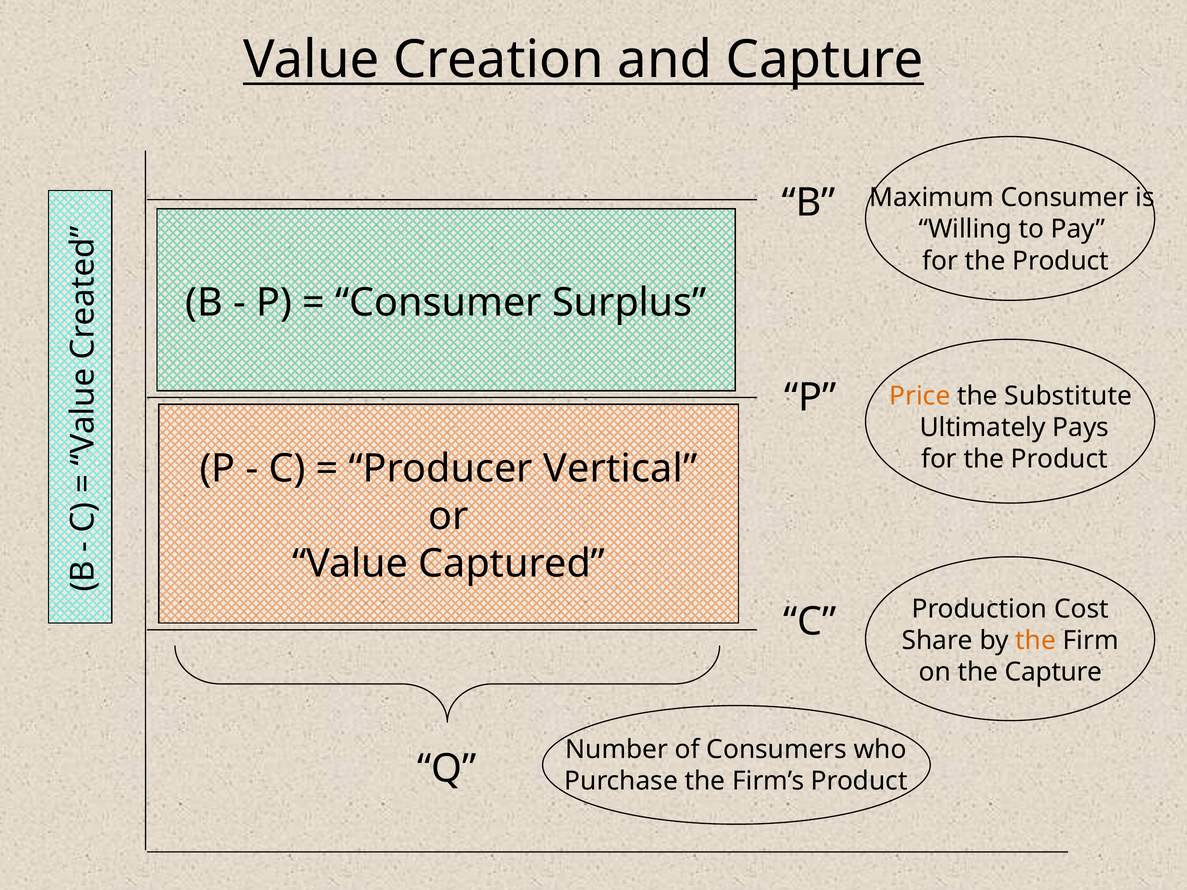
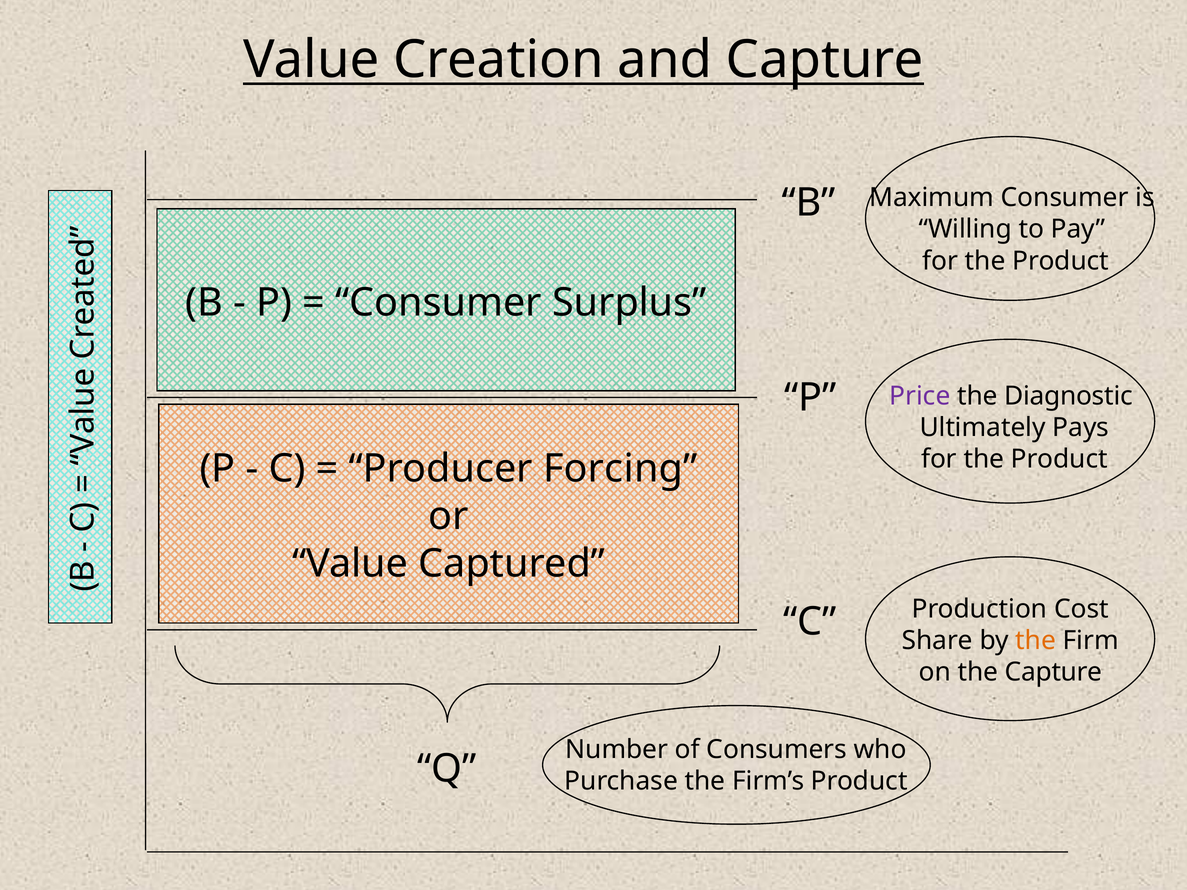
Price colour: orange -> purple (920, 396)
Substitute: Substitute -> Diagnostic (1068, 396)
Vertical: Vertical -> Forcing (620, 469)
